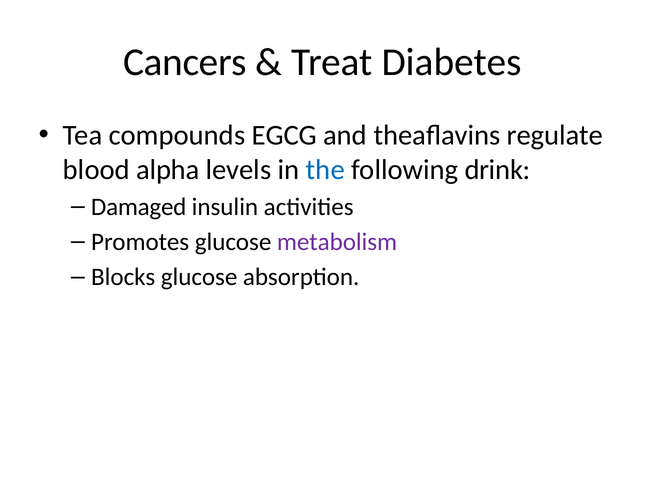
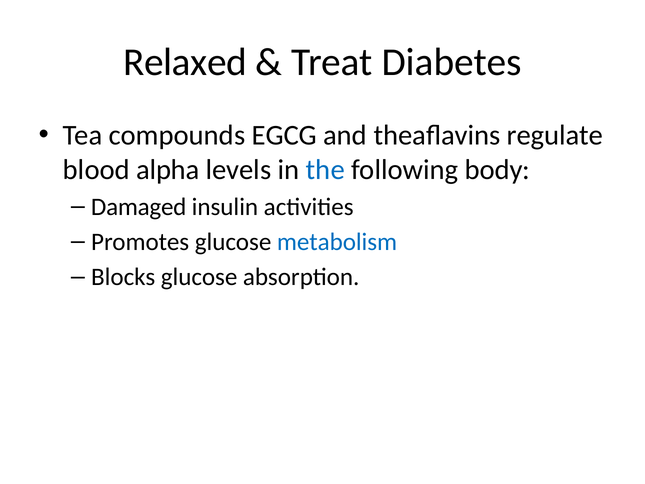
Cancers: Cancers -> Relaxed (185, 62)
drink: drink -> body (497, 170)
metabolism colour: purple -> blue (337, 242)
